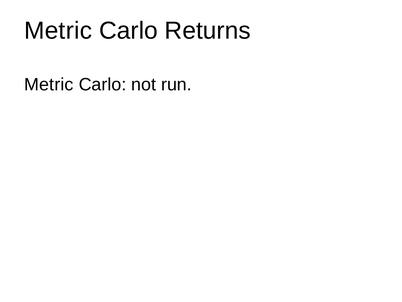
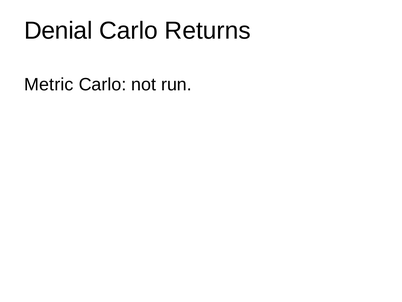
Metric: Metric -> Denial (58, 31)
